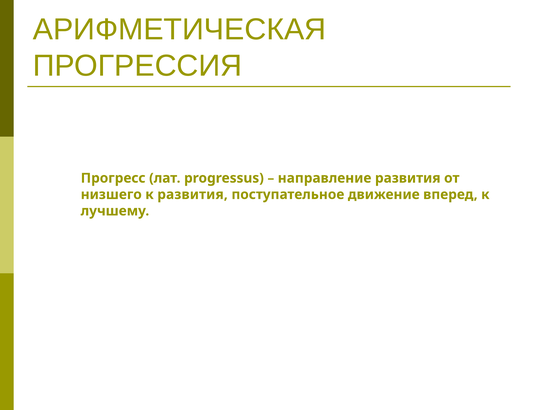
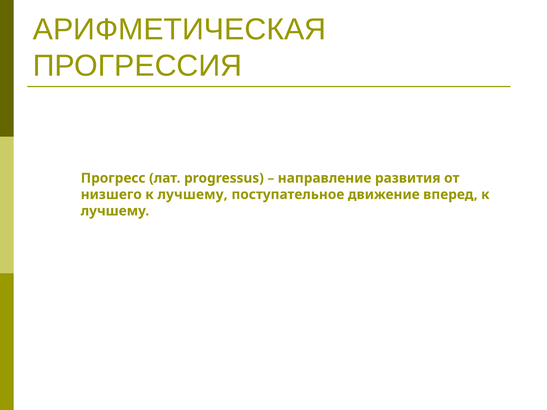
низшего к развития: развития -> лучшему (192, 195)
